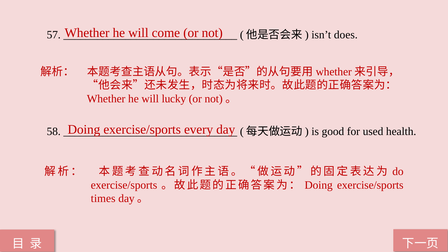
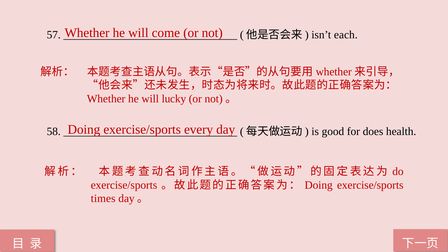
does: does -> each (346, 35)
used: used -> does (373, 131)
